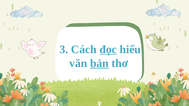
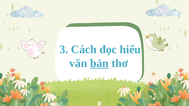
đọc underline: present -> none (108, 50)
